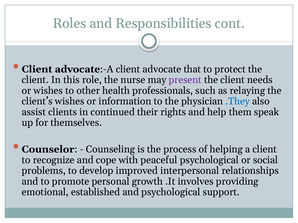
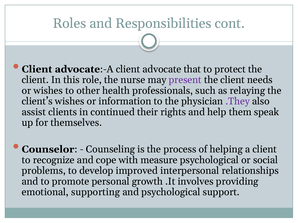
.They colour: blue -> purple (238, 102)
peaceful: peaceful -> measure (159, 160)
established: established -> supporting (95, 192)
